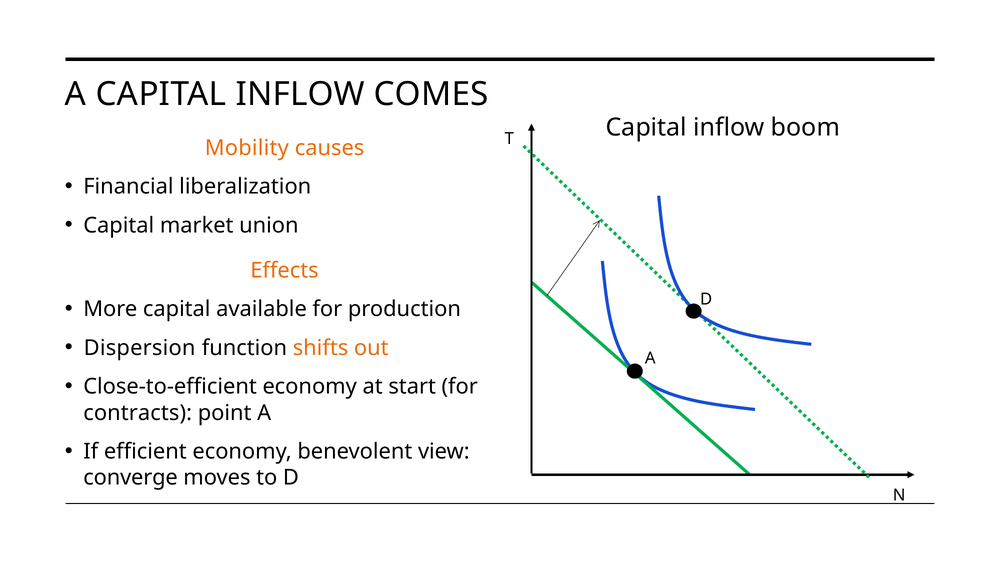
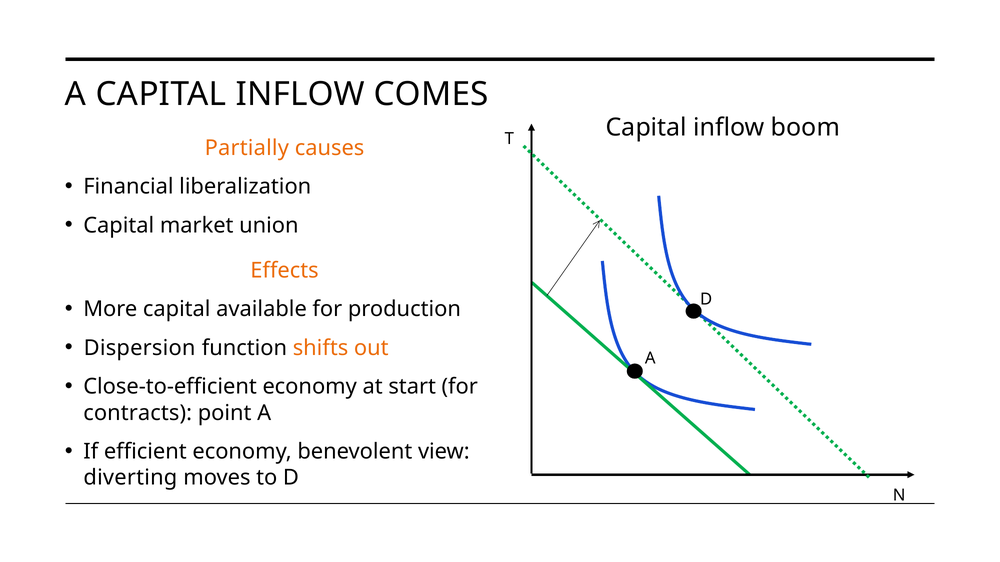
Mobility: Mobility -> Partially (247, 148)
converge: converge -> diverting (130, 478)
